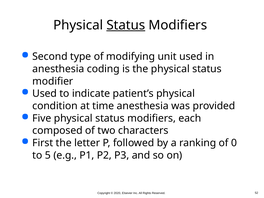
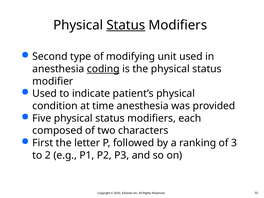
coding underline: none -> present (103, 69)
0: 0 -> 3 (234, 143)
5: 5 -> 2 (48, 155)
